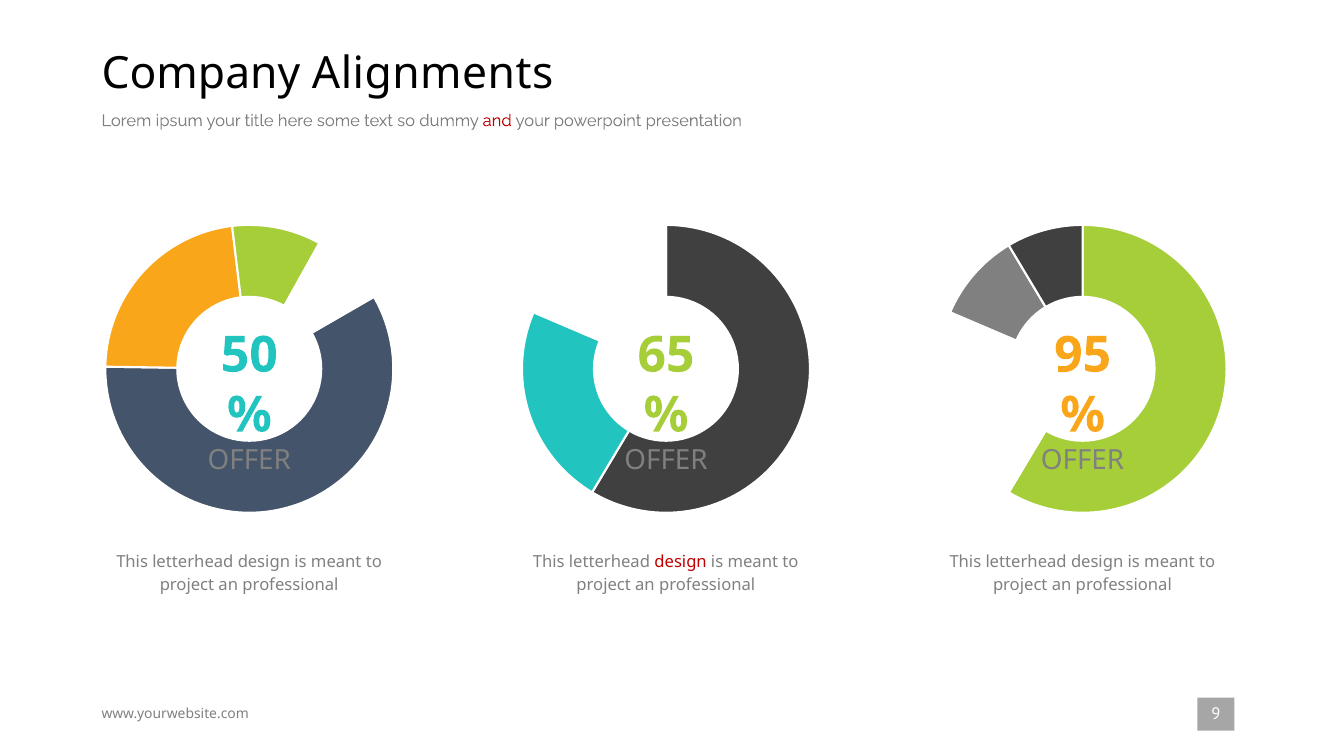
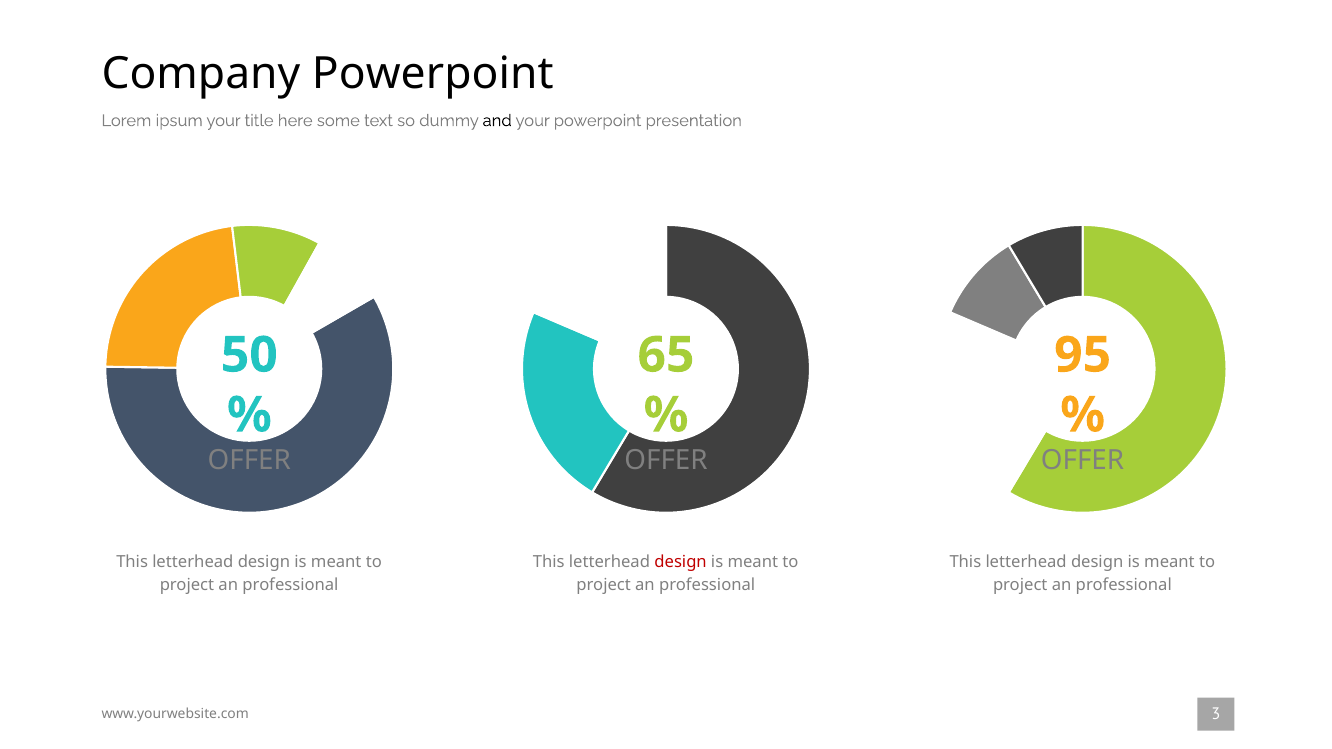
Company Alignments: Alignments -> Powerpoint (433, 74)
and colour: red -> black (497, 121)
9: 9 -> 3 (1216, 715)
